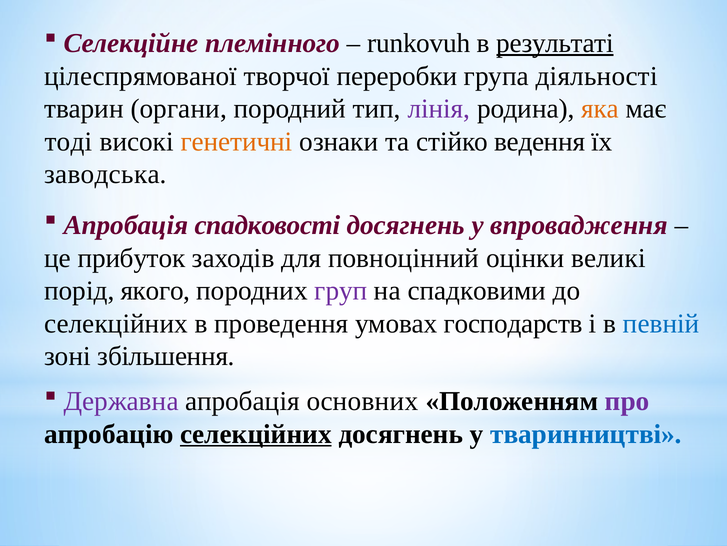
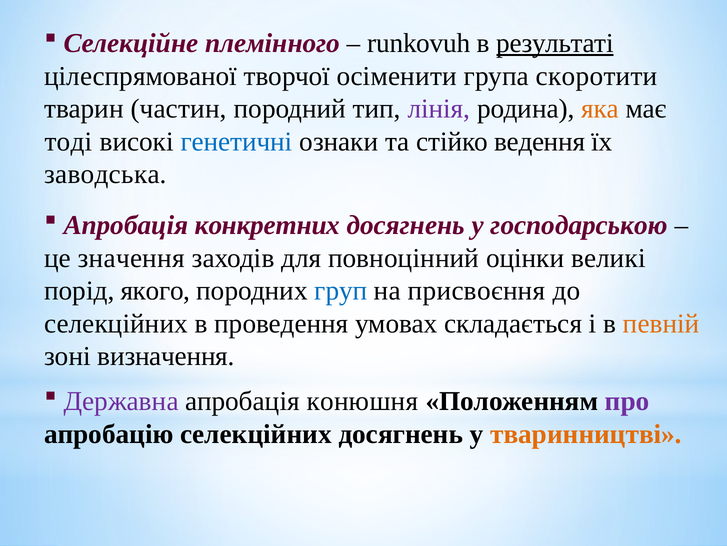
переробки: переробки -> осіменити (397, 76)
діяльності: діяльності -> скоротити (597, 76)
органи: органи -> частин (179, 109)
генетичні colour: orange -> blue (237, 141)
спадковості: спадковості -> конкретних (268, 225)
впровадження: впровадження -> господарською (579, 225)
прибуток: прибуток -> значення (131, 258)
груп colour: purple -> blue (341, 290)
спадковими: спадковими -> присвоєння (477, 290)
господарств: господарств -> складається (513, 323)
певній colour: blue -> orange (661, 323)
збільшення: збільшення -> визначення (166, 356)
основних: основних -> конюшня (362, 401)
селекційних underline: present -> none (256, 434)
тваринництві colour: blue -> orange (586, 434)
